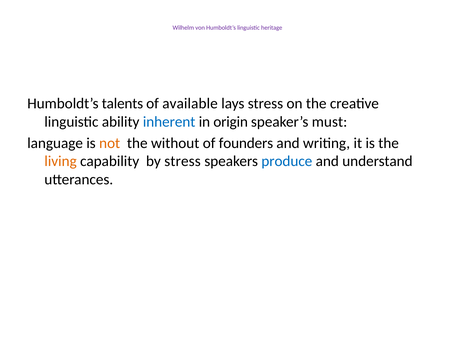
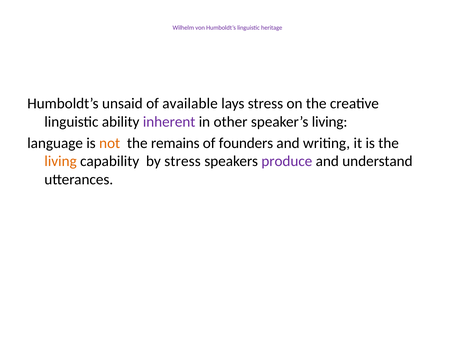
talents: talents -> unsaid (122, 104)
inherent colour: blue -> purple (169, 122)
origin: origin -> other (231, 122)
speaker’s must: must -> living (330, 122)
without: without -> remains (175, 143)
produce colour: blue -> purple (287, 161)
